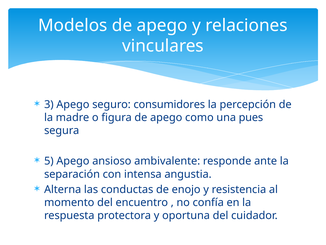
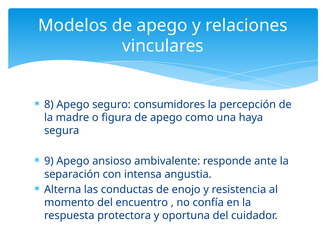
3: 3 -> 8 (49, 104)
pues: pues -> haya (251, 117)
5: 5 -> 9 (49, 161)
